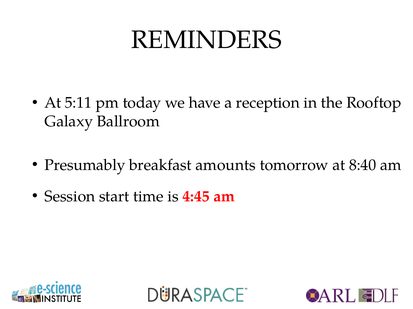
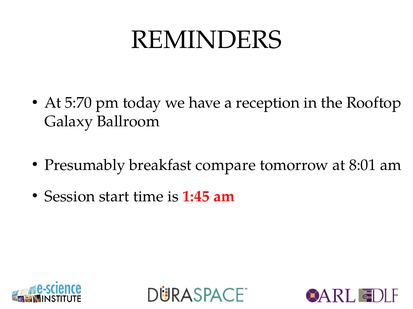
5:11: 5:11 -> 5:70 (78, 103)
amounts: amounts -> compare (226, 165)
8:40: 8:40 -> 8:01 (363, 165)
4:45: 4:45 -> 1:45 (196, 197)
